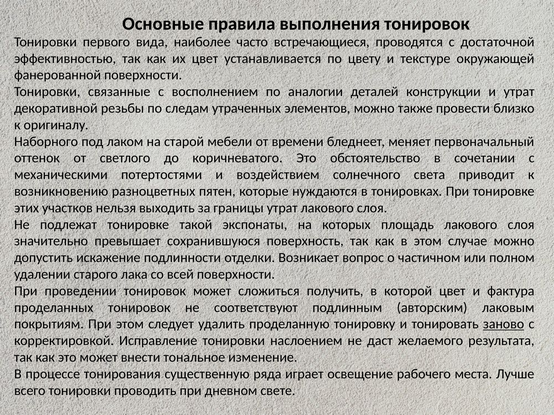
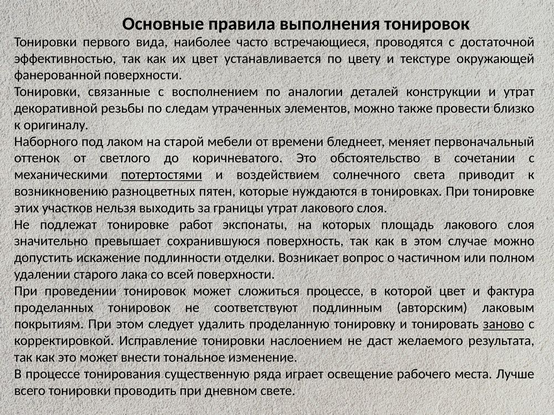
потертостями underline: none -> present (162, 175)
такой: такой -> работ (196, 225)
сложиться получить: получить -> процессе (335, 291)
